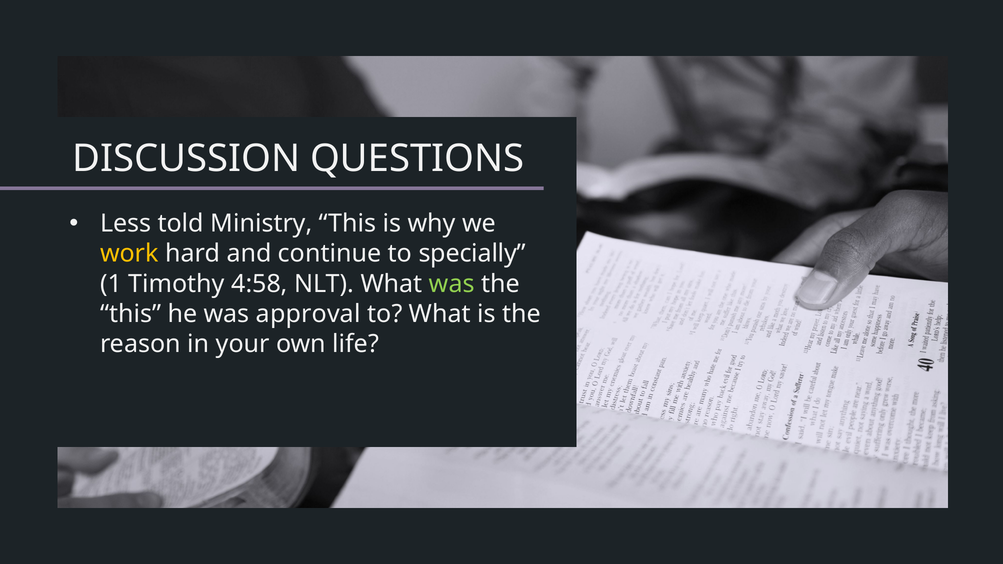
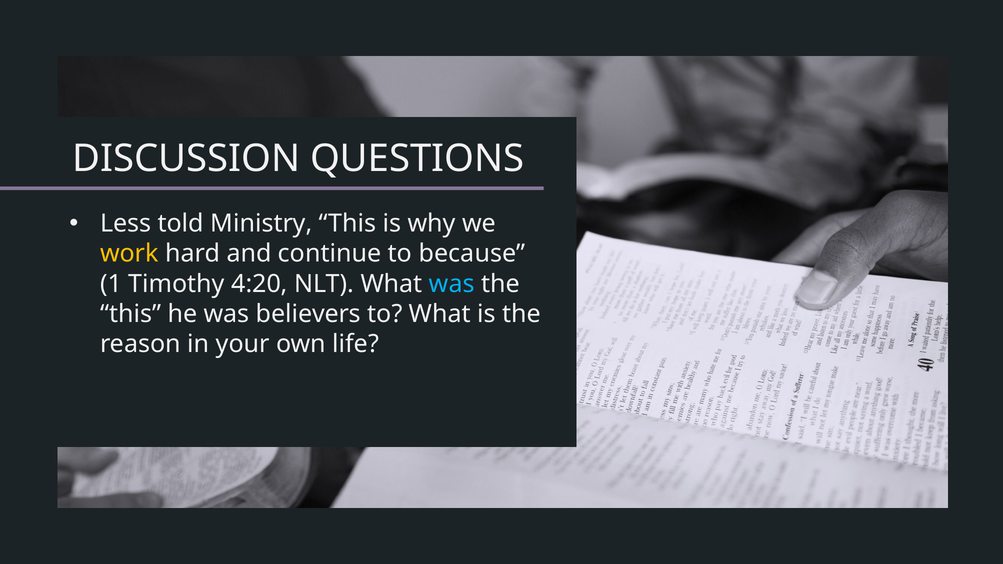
specially: specially -> because (472, 254)
4:58: 4:58 -> 4:20 (259, 284)
was colour: light green -> light blue (452, 284)
approval: approval -> believers (308, 314)
